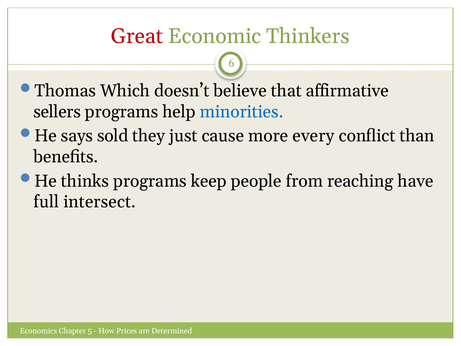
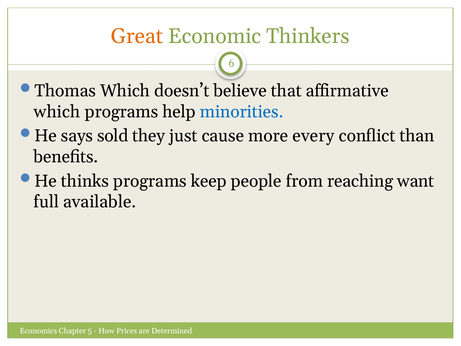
Great colour: red -> orange (137, 36)
sellers: sellers -> which (57, 112)
have: have -> want (416, 181)
intersect: intersect -> available (100, 202)
